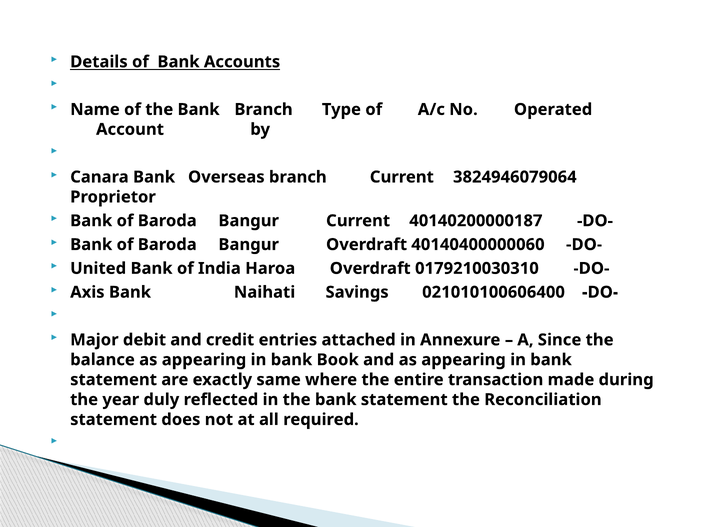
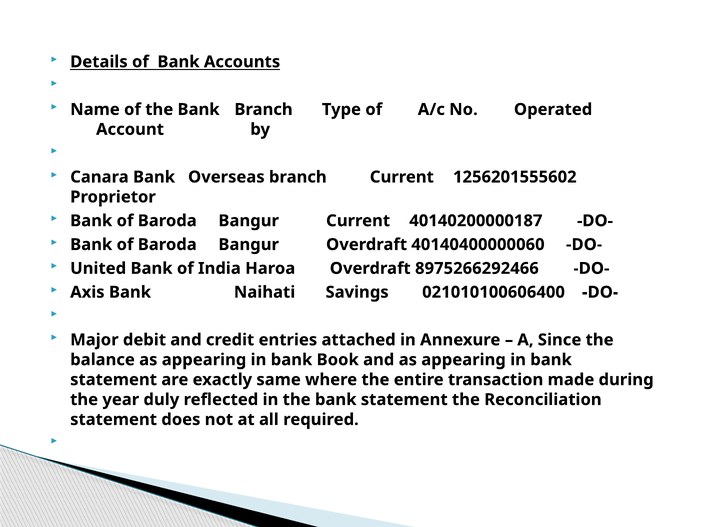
3824946079064: 3824946079064 -> 1256201555602 (515, 177)
0179210030310: 0179210030310 -> 8975266292466 (477, 269)
